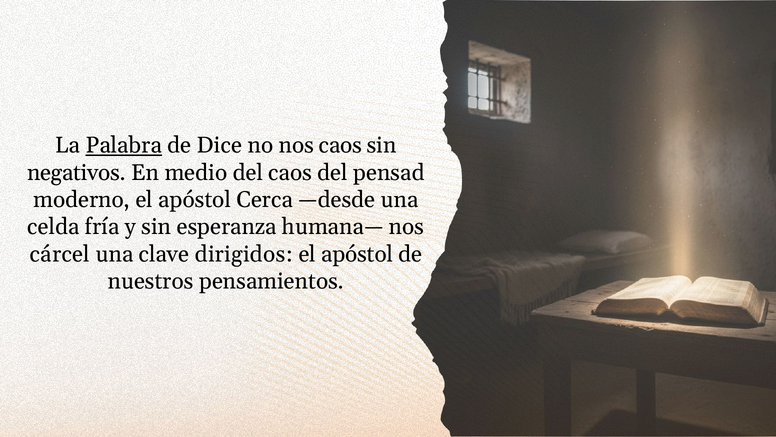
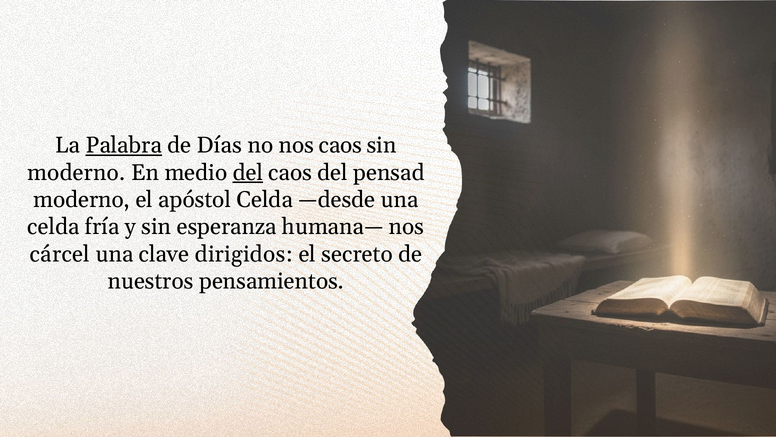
Dice: Dice -> Días (219, 145)
negativos: negativos -> moderno (76, 172)
del underline: none -> present (248, 172)
apóstol Cerca: Cerca -> Celda (265, 200)
apóstol: apóstol -> secreto (357, 254)
